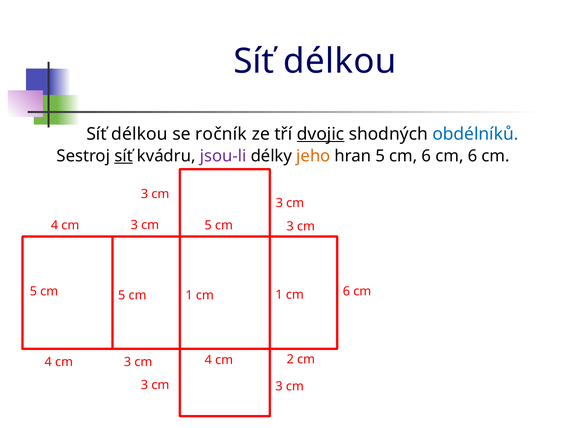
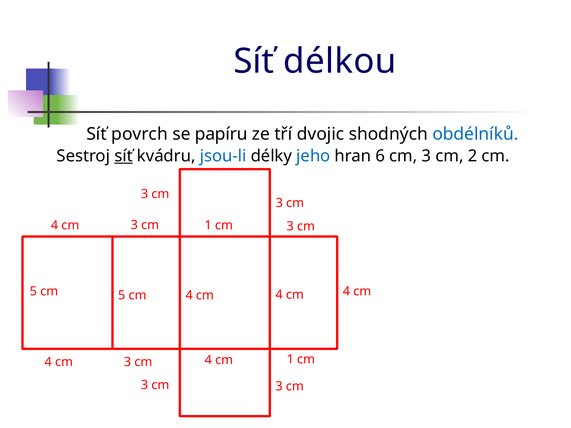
délkou: délkou -> povrch (140, 134)
ročník: ročník -> papíru (221, 134)
dvojic underline: present -> none (321, 134)
jsou-li colour: purple -> blue (223, 156)
jeho colour: orange -> blue (313, 156)
hran 5: 5 -> 6 (380, 156)
6: 6 -> 3 (426, 156)
6: 6 -> 2 (473, 156)
4 cm 5: 5 -> 1 (208, 225)
6: 6 -> 4 (346, 292)
1: 1 -> 4 (189, 296)
1: 1 -> 4 (279, 295)
3 cm 2: 2 -> 1 (290, 360)
